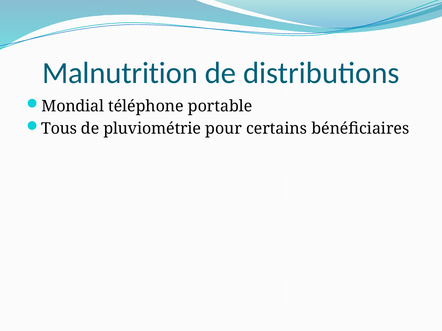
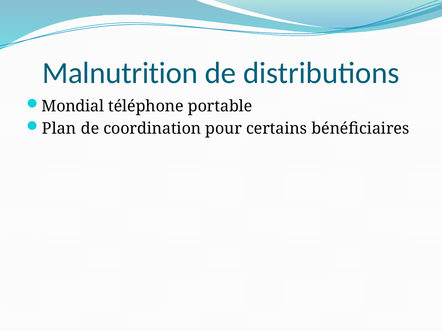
Tous: Tous -> Plan (59, 129)
pluviométrie: pluviométrie -> coordination (152, 129)
